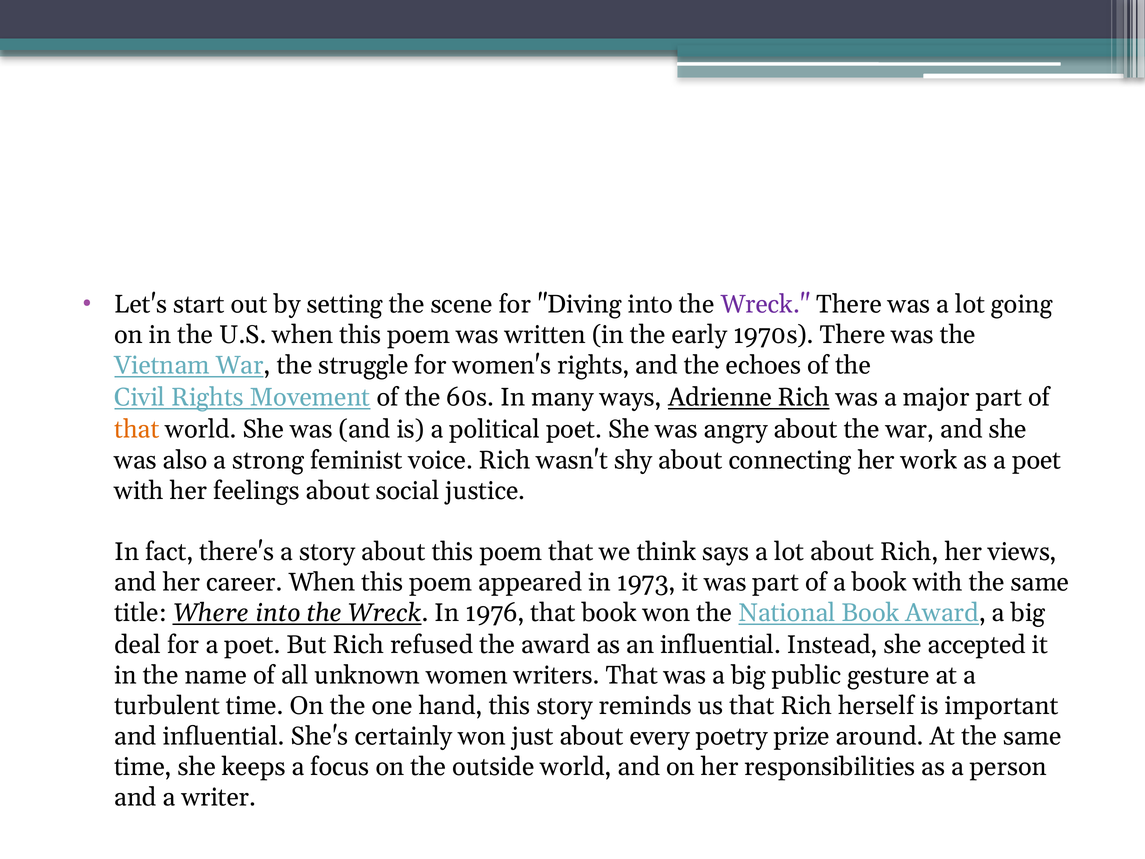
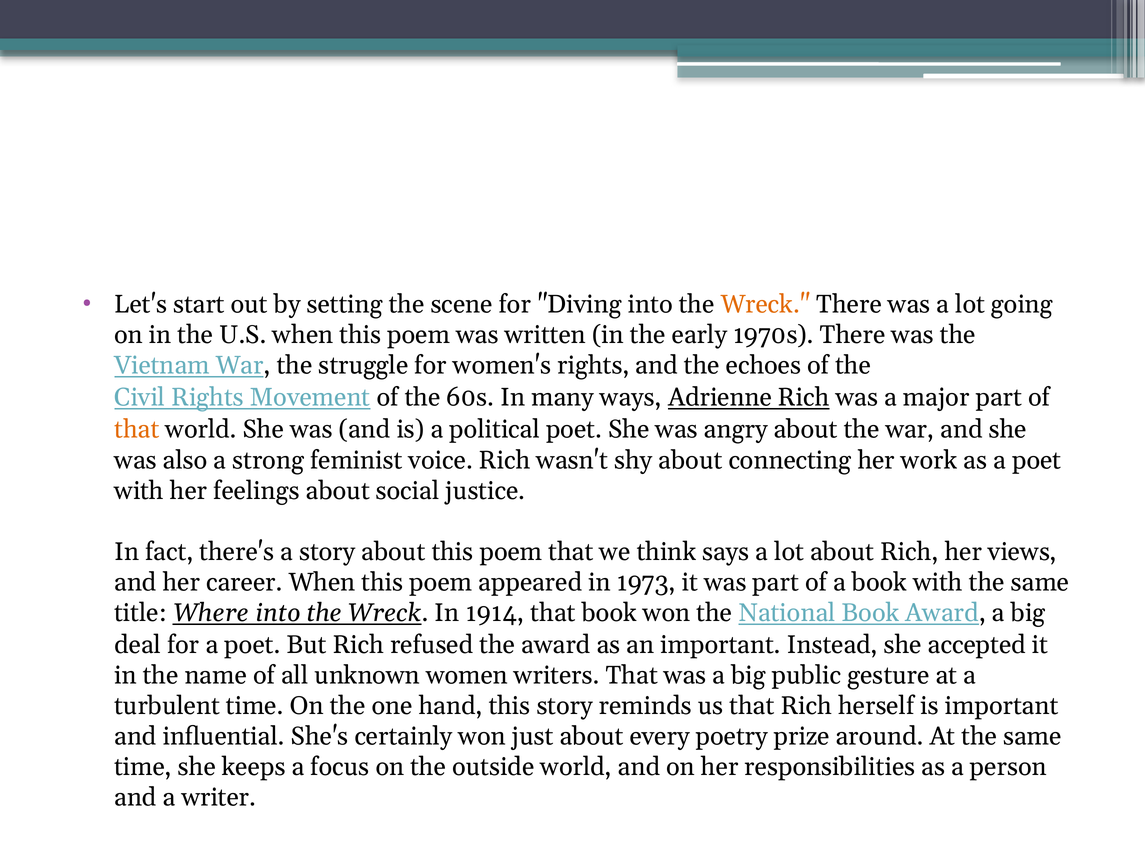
Wreck colour: purple -> orange (765, 304)
1976: 1976 -> 1914 (495, 613)
an influential: influential -> important (720, 645)
